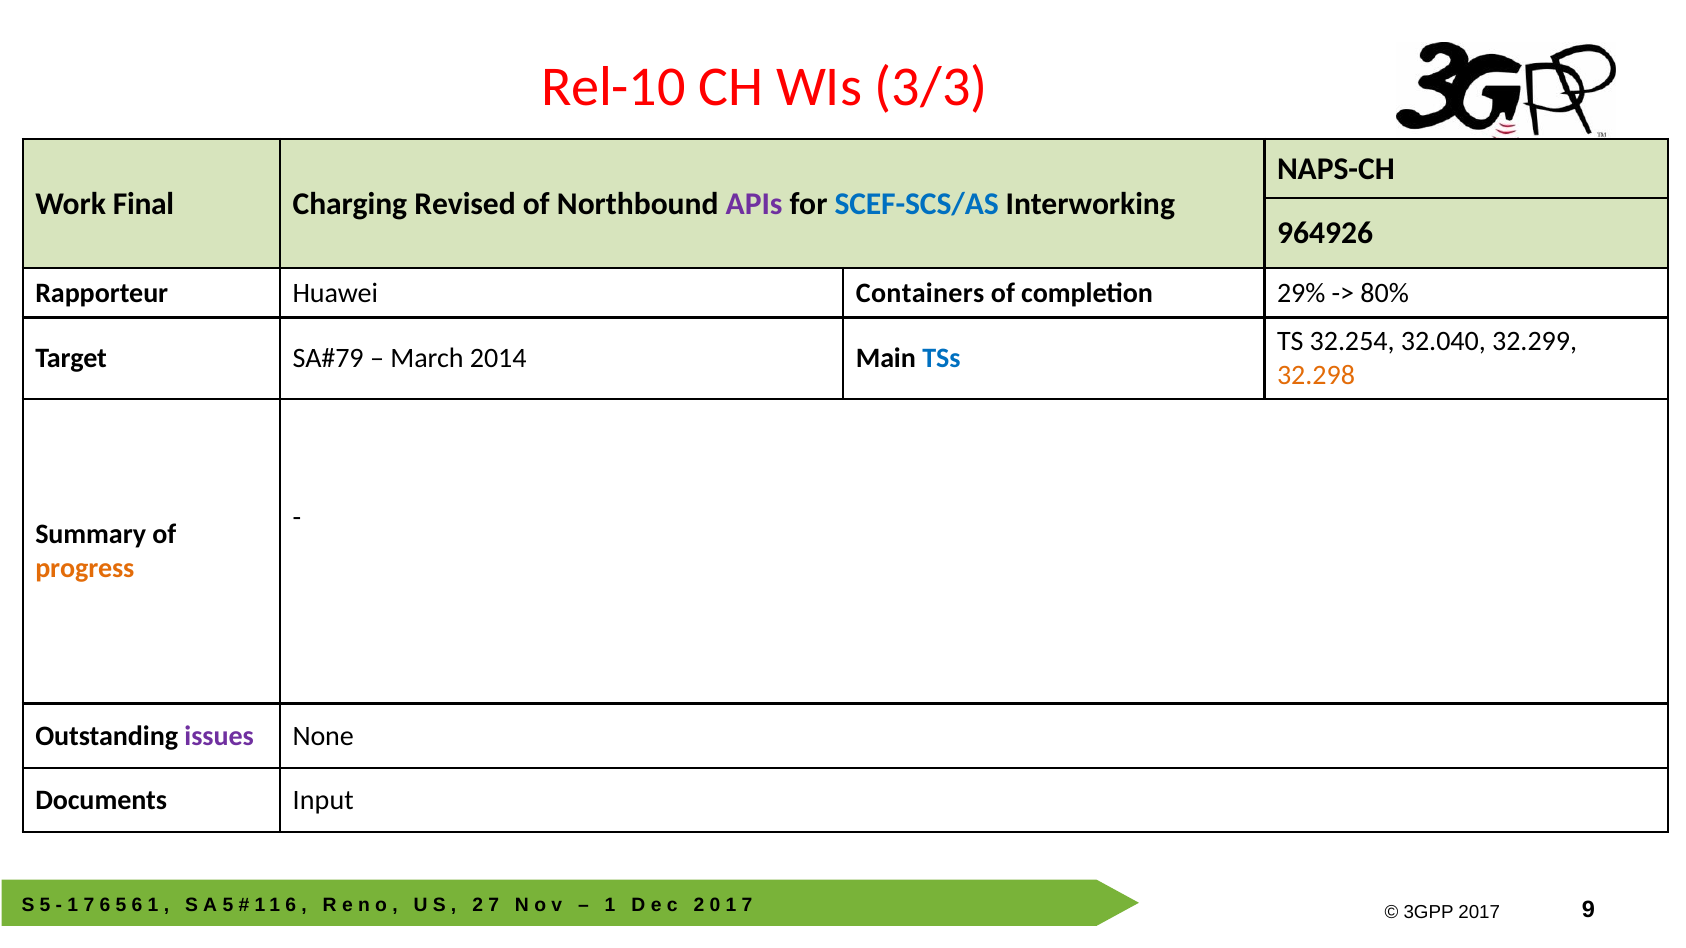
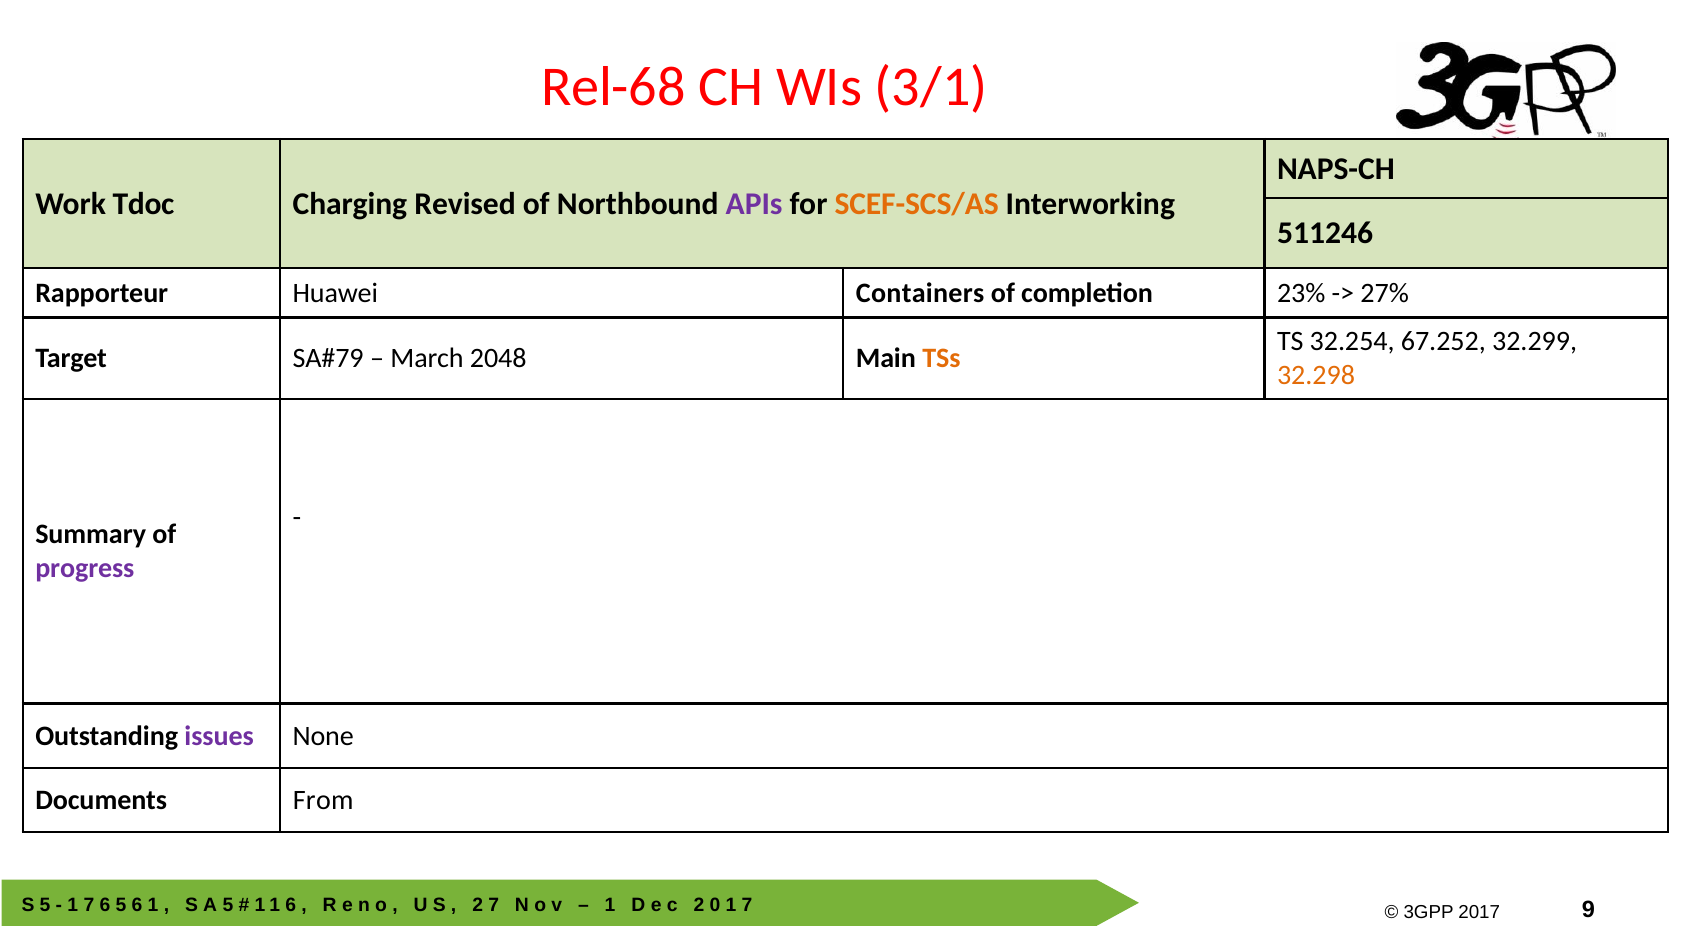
Rel-10: Rel-10 -> Rel-68 (613, 87)
3/3: 3/3 -> 3/1 (931, 87)
Final: Final -> Tdoc (144, 204)
SCEF-SCS/AS colour: blue -> orange (917, 204)
964926: 964926 -> 511246 (1325, 234)
29%: 29% -> 23% (1301, 293)
80%: 80% -> 27% (1385, 293)
32.040: 32.040 -> 67.252 (1443, 341)
2014: 2014 -> 2048 (498, 359)
TSs colour: blue -> orange (941, 359)
progress colour: orange -> purple (85, 569)
Input: Input -> From (323, 800)
